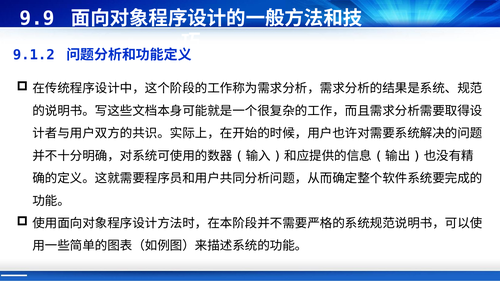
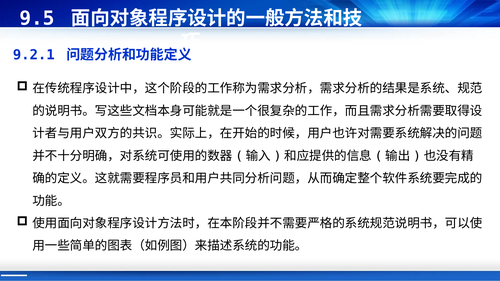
9.9: 9.9 -> 9.5 (37, 18)
9.1.2: 9.1.2 -> 9.2.1 (34, 55)
